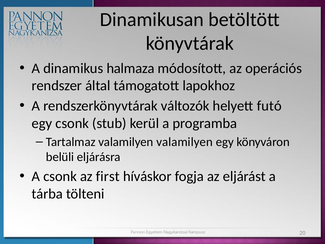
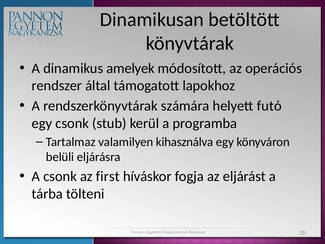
halmaza: halmaza -> amelyek (131, 68)
változók: változók -> számára (185, 106)
valamilyen valamilyen: valamilyen -> kihasználva (185, 142)
